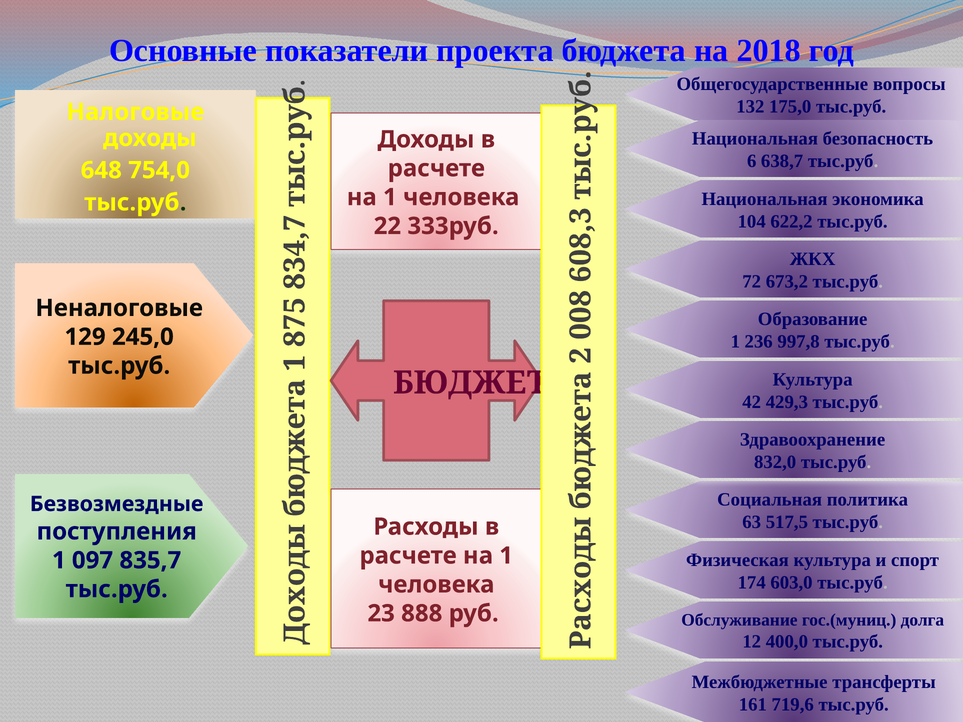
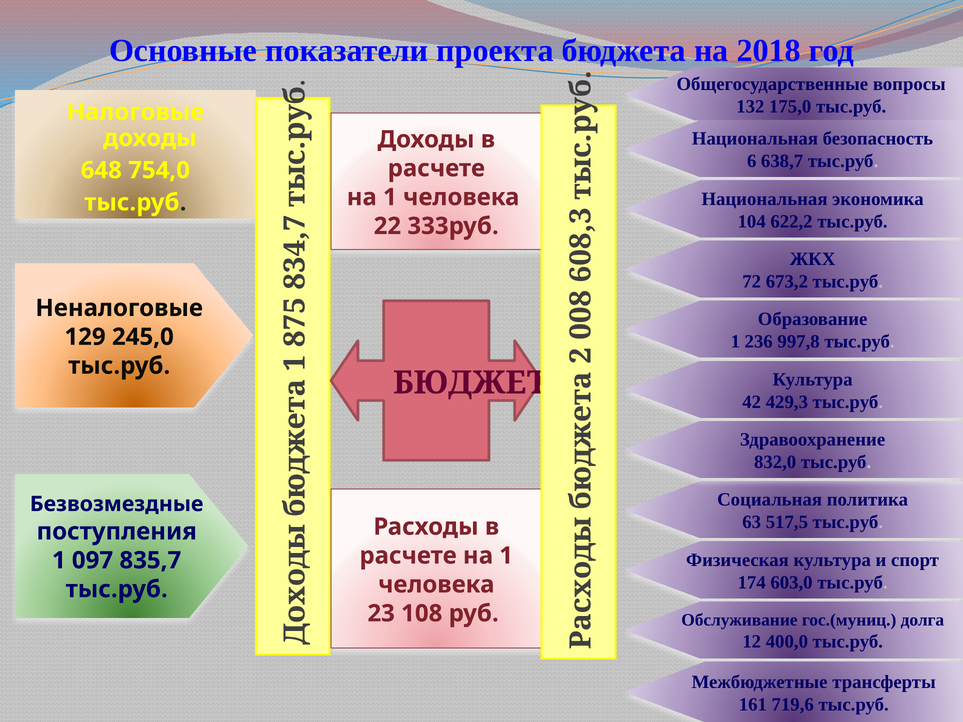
888: 888 -> 108 (422, 614)
